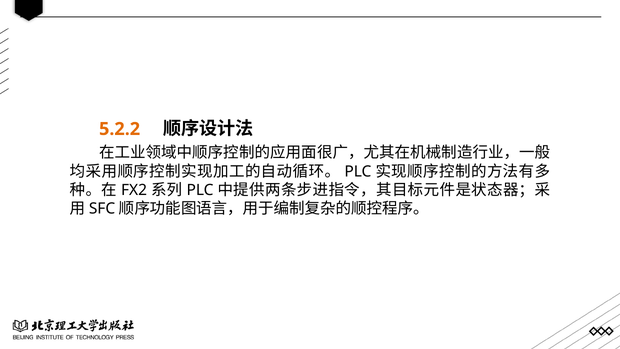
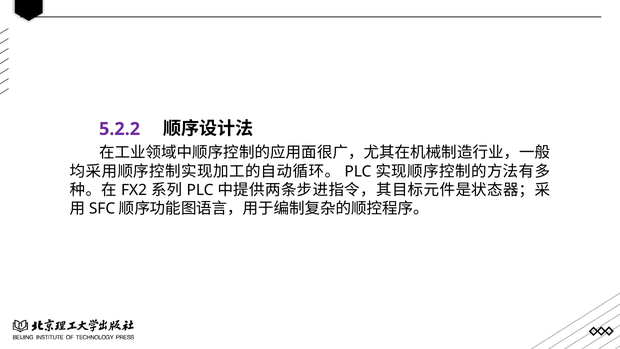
5.2.2 colour: orange -> purple (120, 129)
